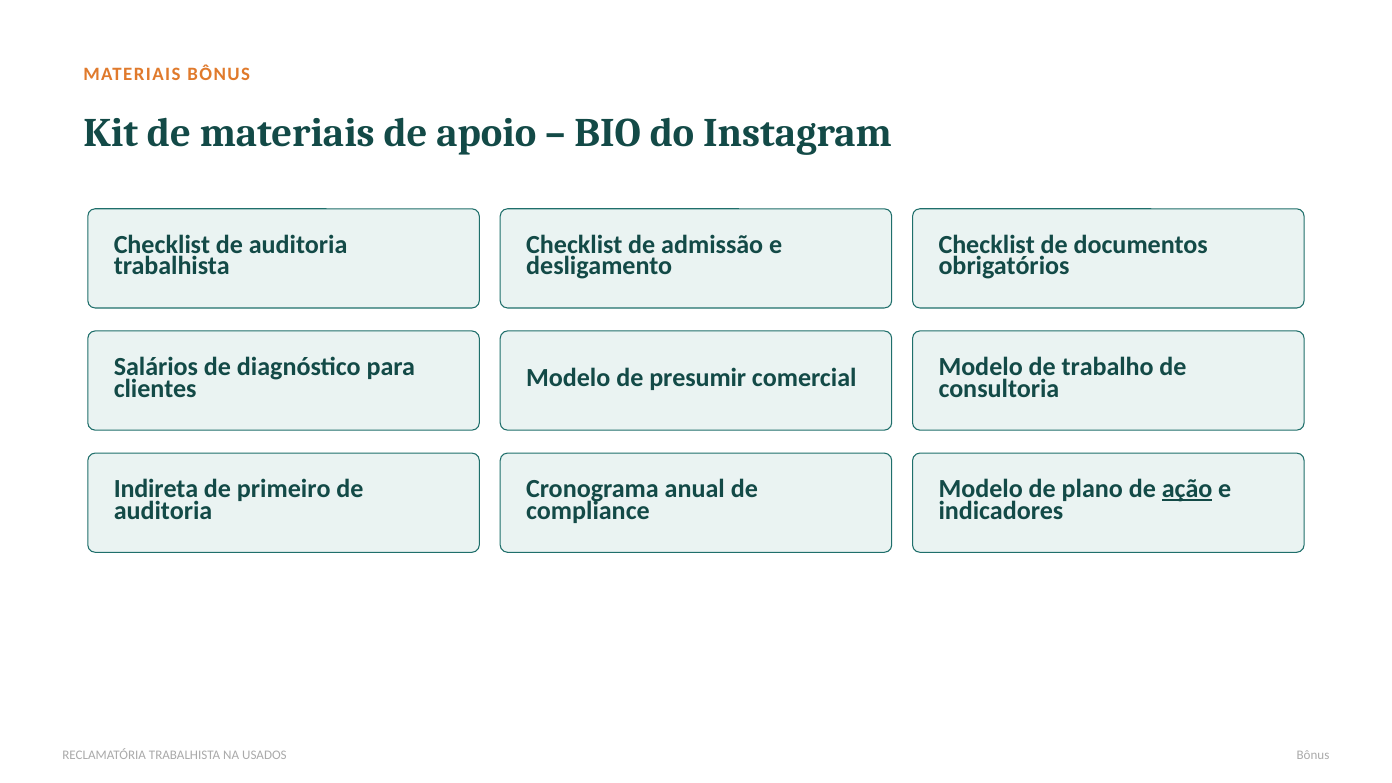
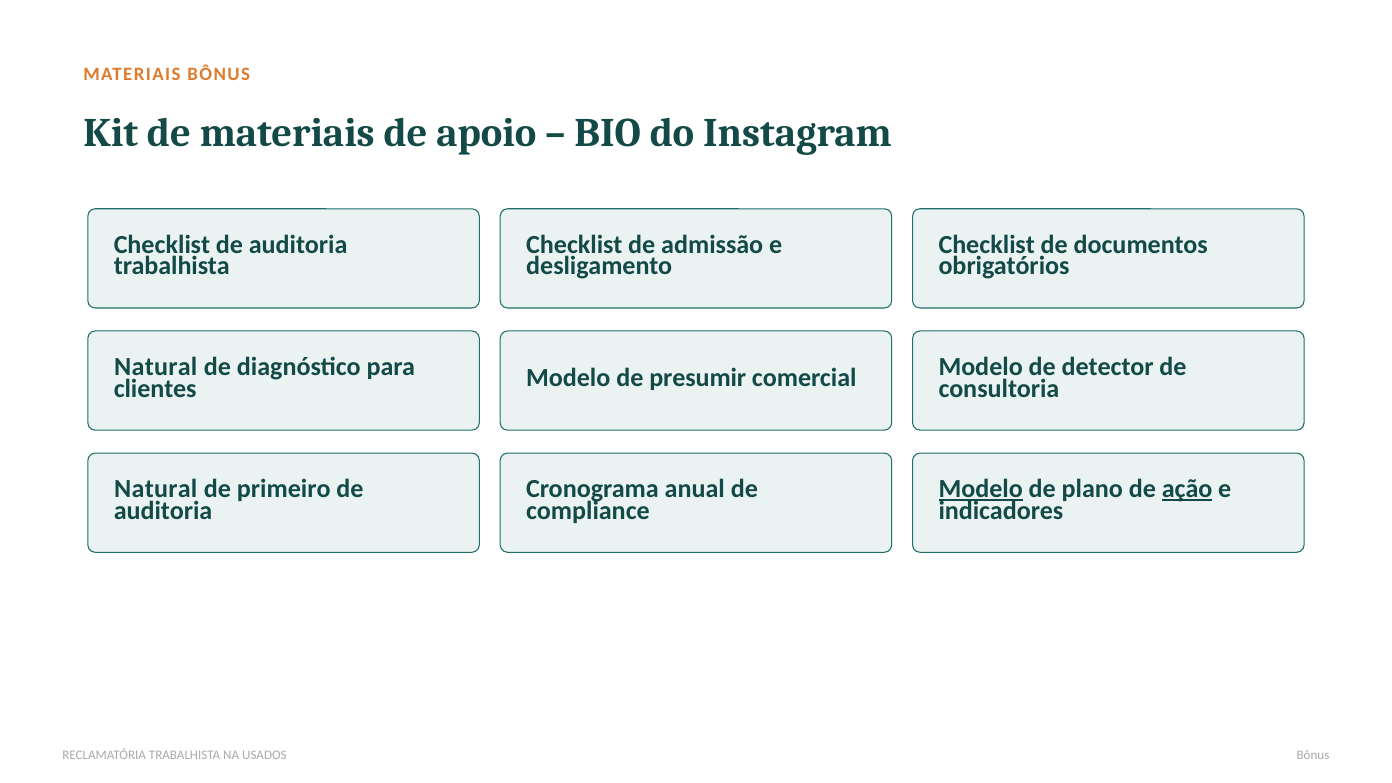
Salários: Salários -> Natural (156, 367)
trabalho: trabalho -> detector (1108, 367)
Indireta: Indireta -> Natural (156, 489)
Modelo underline: none -> present (981, 489)
